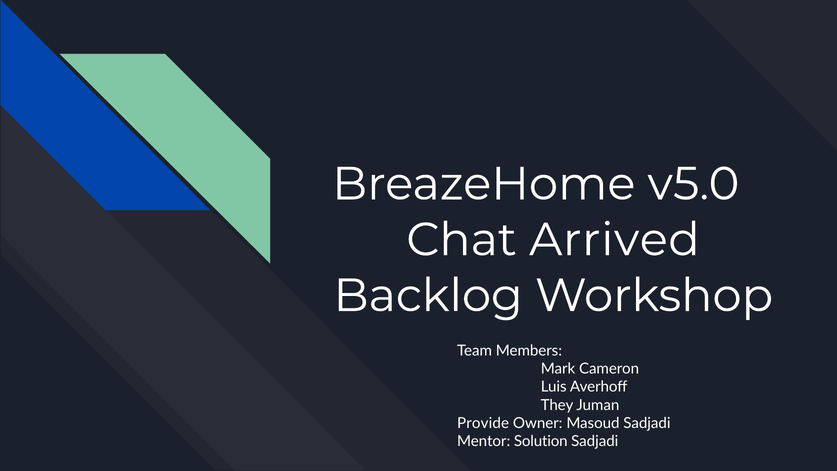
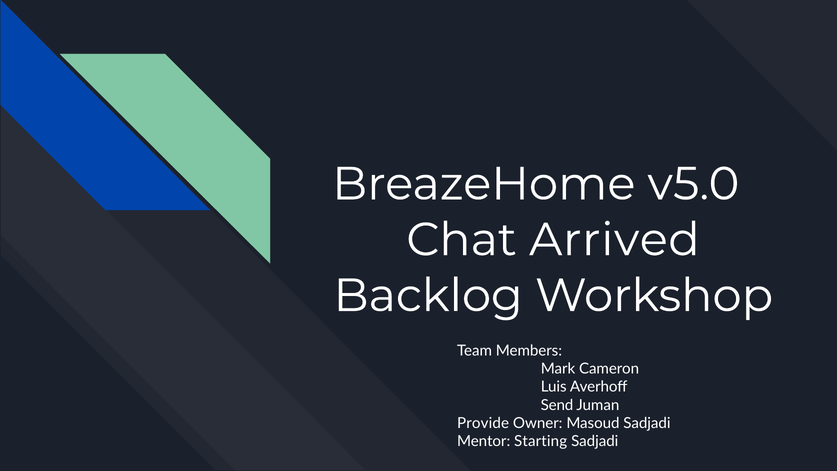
They: They -> Send (557, 405)
Solution: Solution -> Starting (541, 441)
